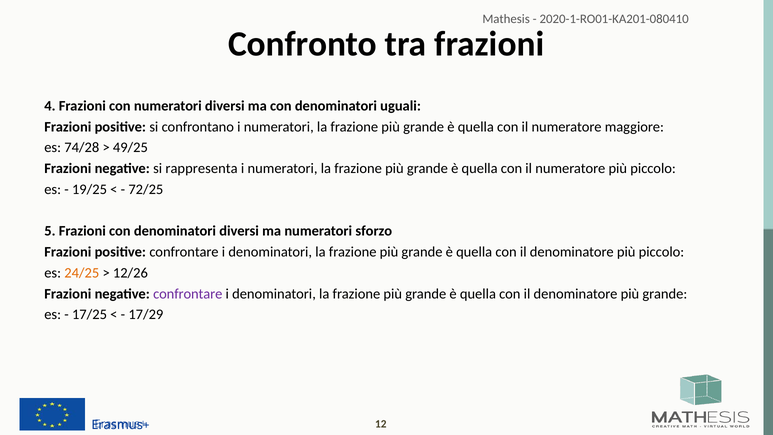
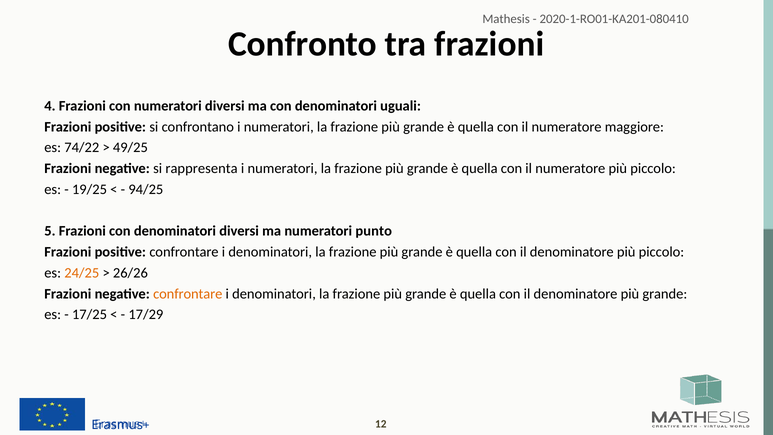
74/28: 74/28 -> 74/22 (82, 148)
72/25: 72/25 -> 94/25 (146, 189)
sforzo: sforzo -> punto (374, 231)
12/26: 12/26 -> 26/26 (130, 273)
confrontare colour: purple -> orange (188, 294)
